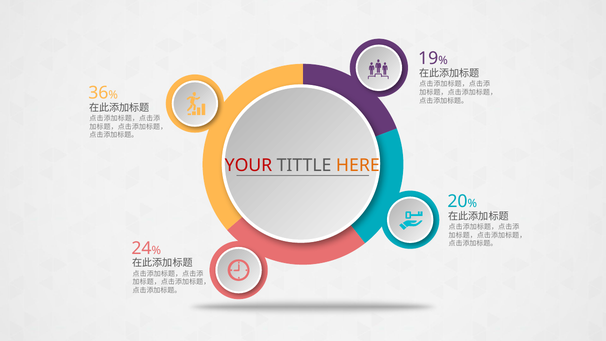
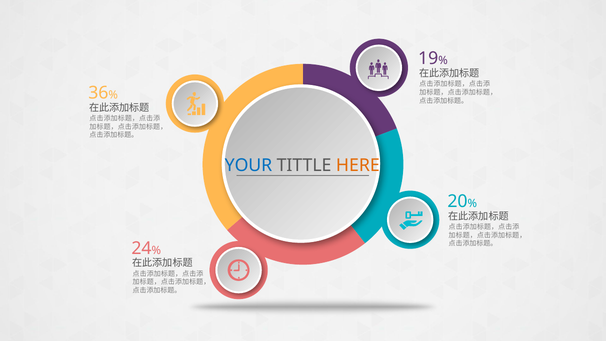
YOUR colour: red -> blue (248, 165)
